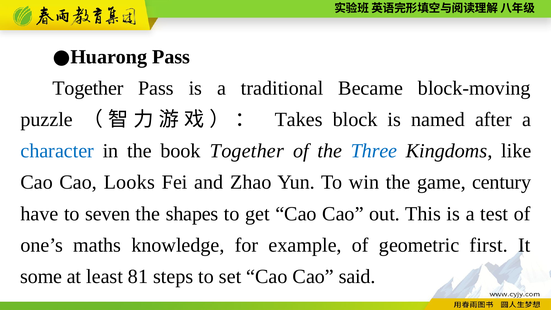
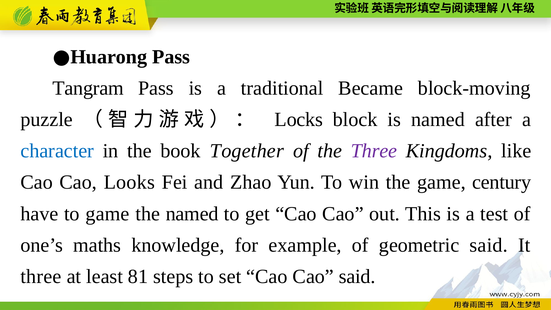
Together: Together -> Tangram (88, 88)
Takes: Takes -> Locks (299, 120)
Three colour: blue -> purple (374, 151)
to seven: seven -> game (108, 214)
the shapes: shapes -> named (192, 214)
geometric first: first -> said (489, 245)
some: some -> three (41, 276)
